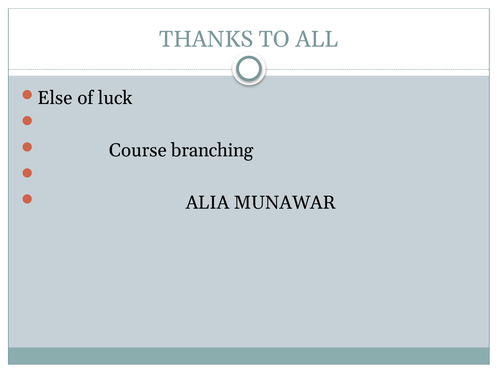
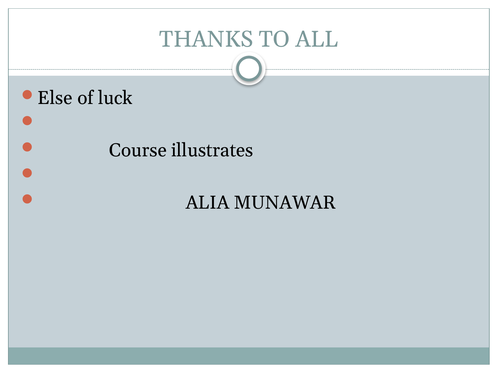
branching: branching -> illustrates (212, 150)
